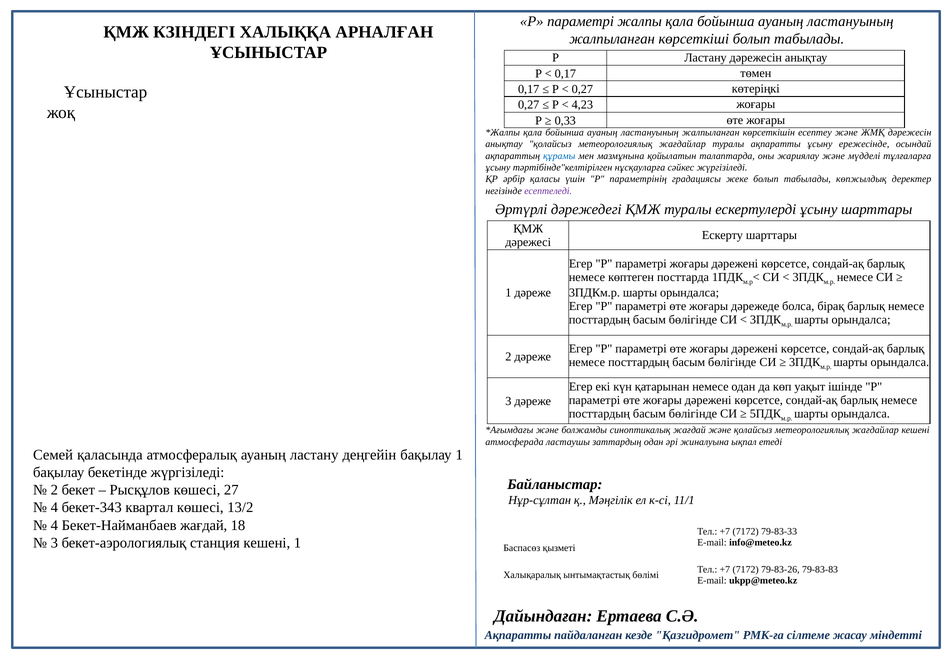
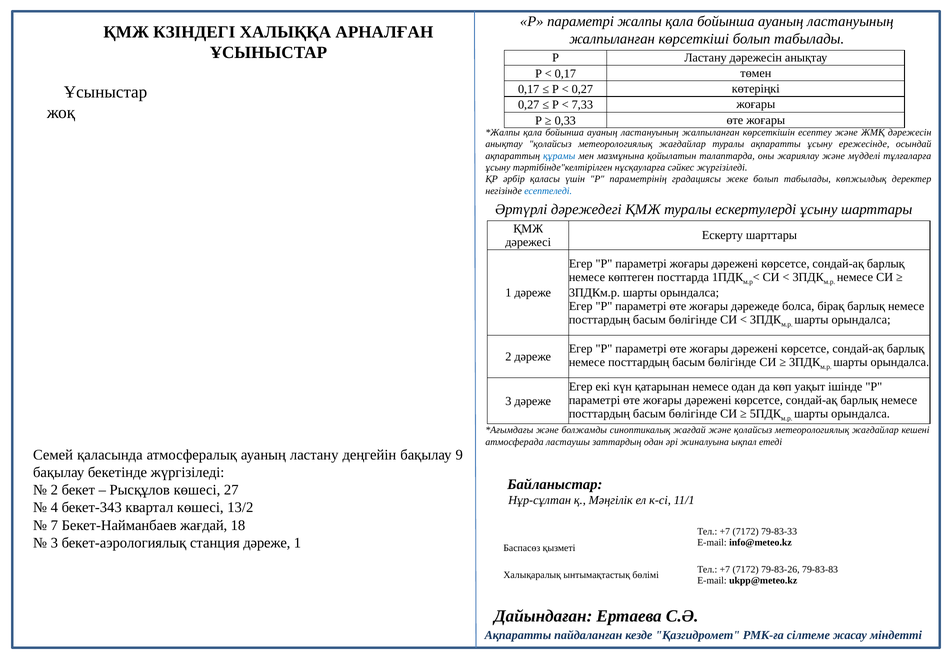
4,23: 4,23 -> 7,33 (582, 105)
есептеледі colour: purple -> blue (548, 191)
бақылау 1: 1 -> 9 (459, 455)
4: 4 -> 7 (54, 525)
станция кешені: кешені -> дәреже (267, 543)
